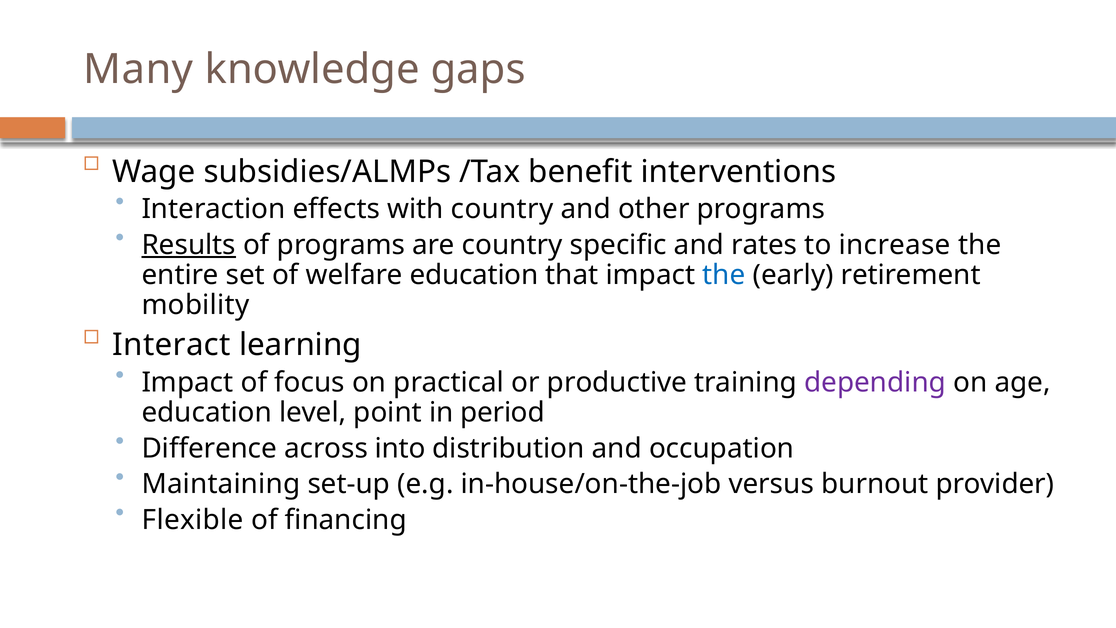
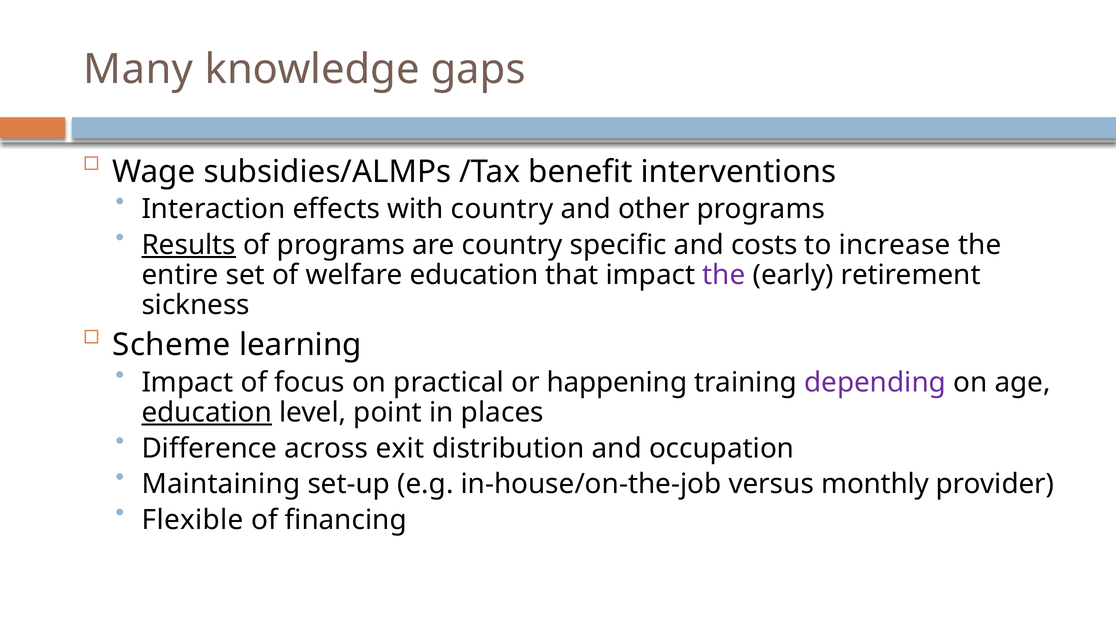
rates: rates -> costs (764, 245)
the colour: blue -> purple (724, 275)
mobility: mobility -> sickness (196, 305)
Interact: Interact -> Scheme (172, 345)
productive: productive -> happening (617, 382)
education underline: none -> present (207, 412)
period: period -> places (502, 412)
into: into -> exit (400, 448)
burnout: burnout -> monthly (875, 484)
